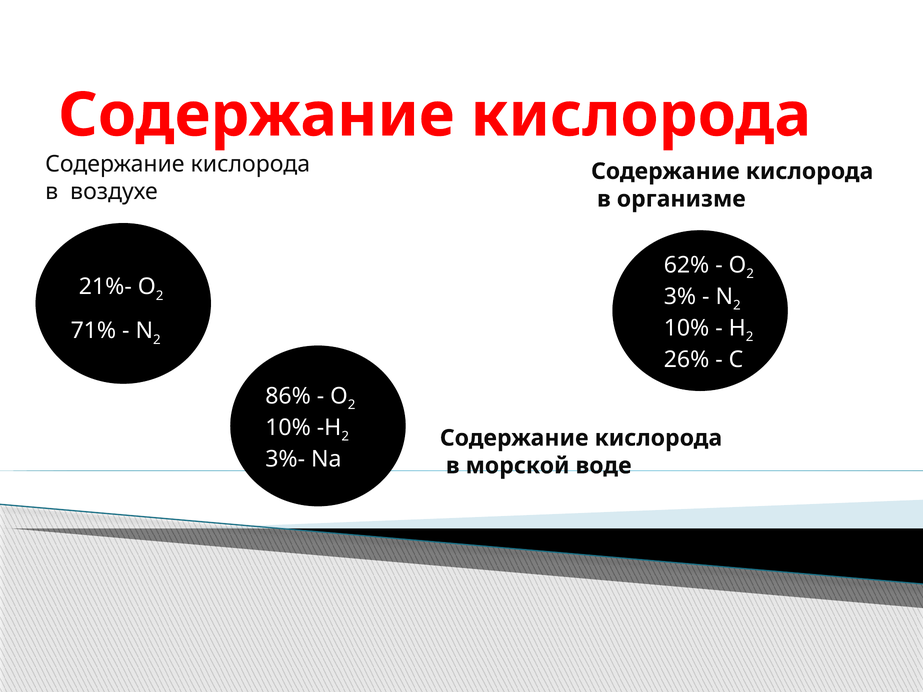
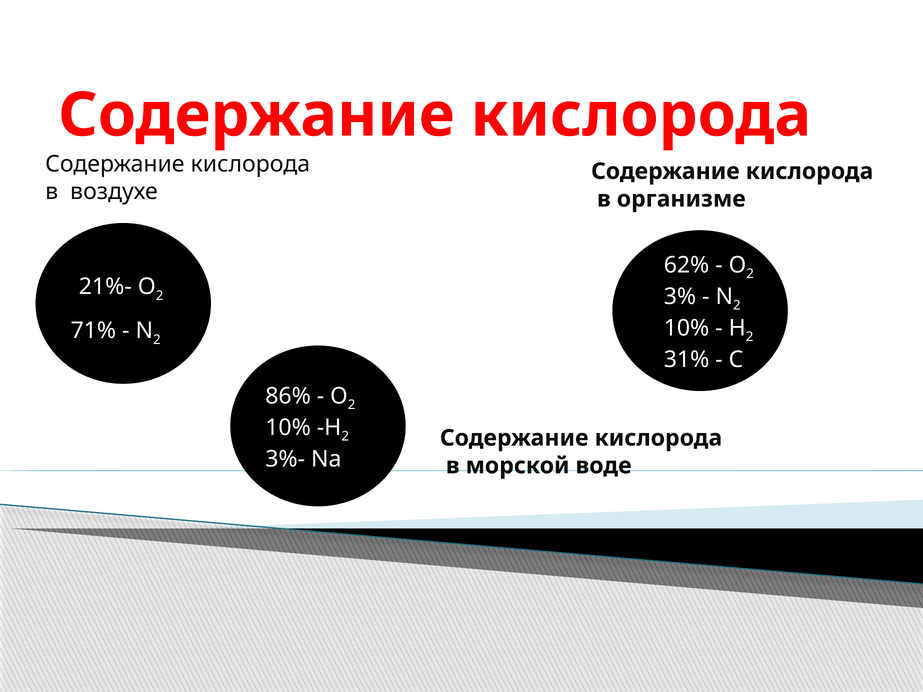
26%: 26% -> 31% (687, 360)
